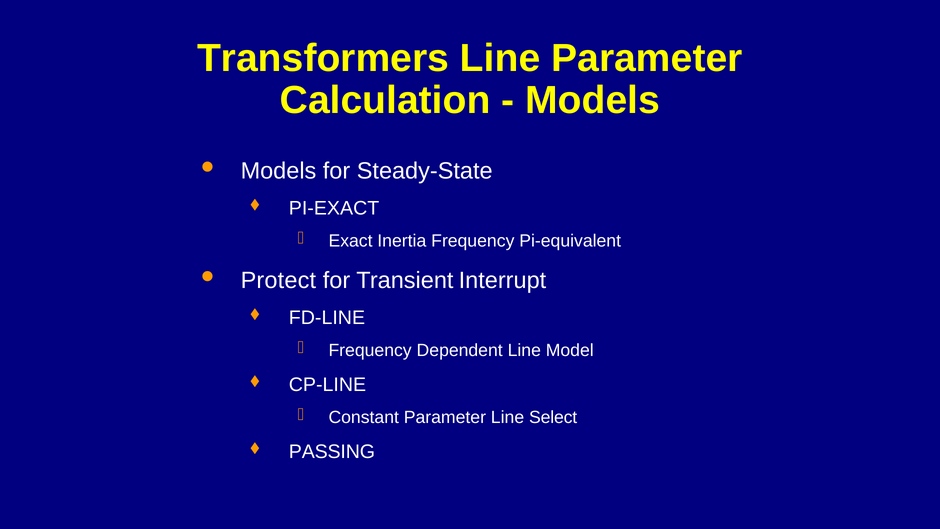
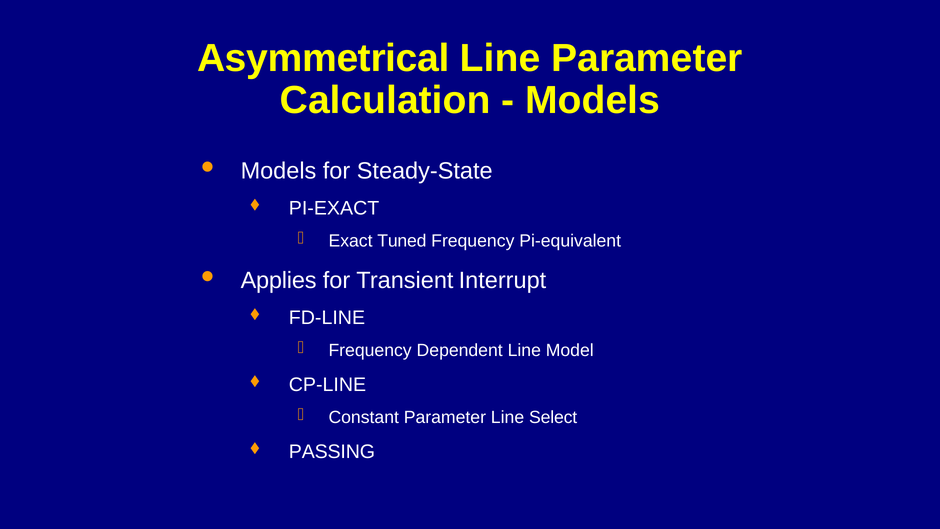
Transformers: Transformers -> Asymmetrical (323, 58)
Inertia: Inertia -> Tuned (402, 241)
Protect: Protect -> Applies (279, 280)
